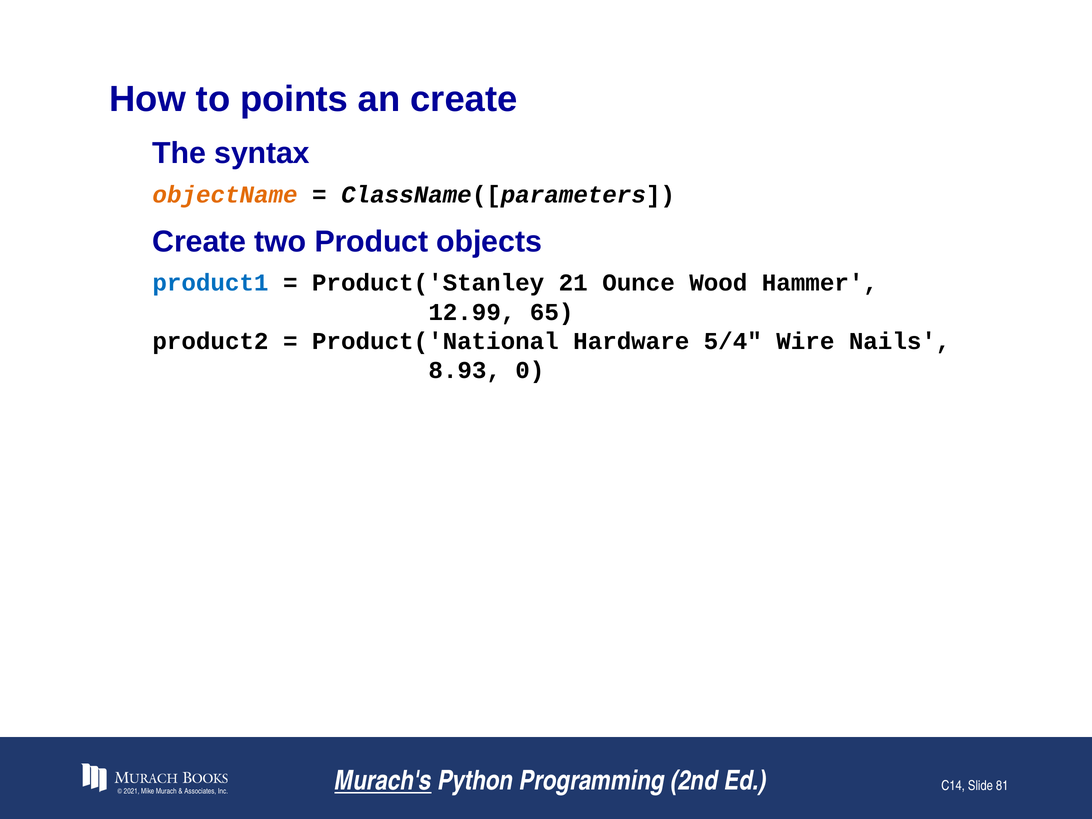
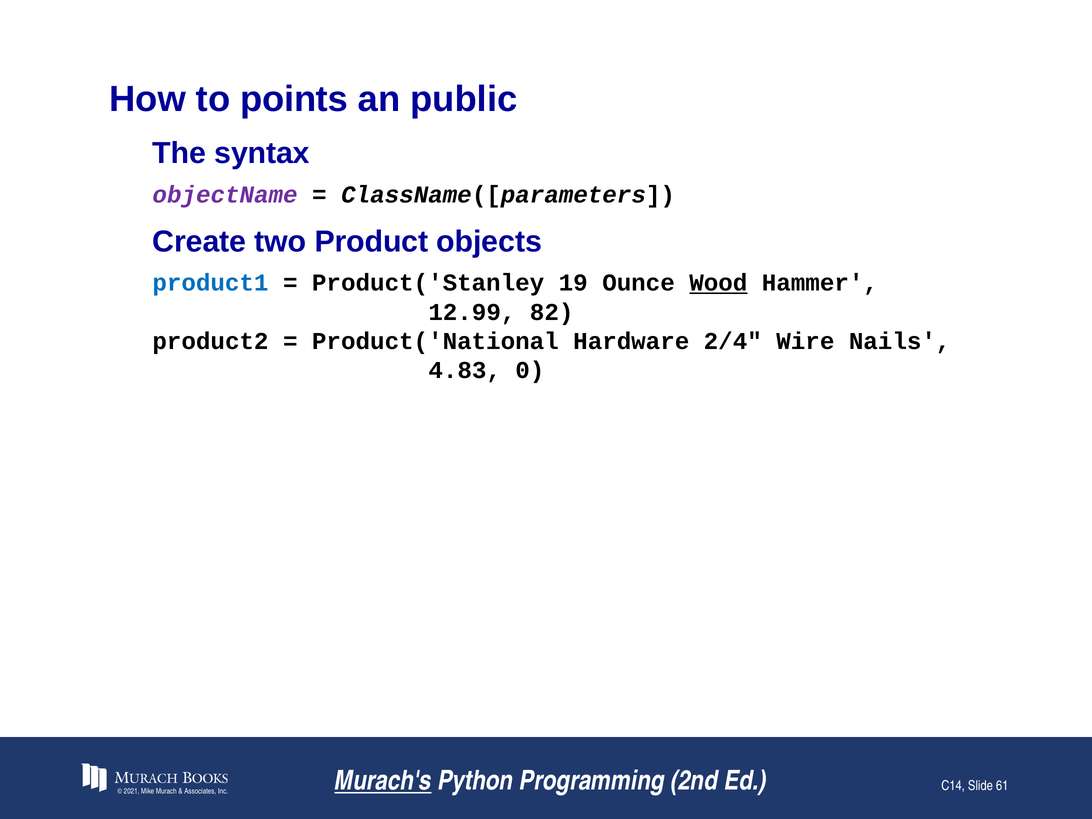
an create: create -> public (464, 99)
objectName colour: orange -> purple (225, 195)
21: 21 -> 19 (573, 283)
Wood underline: none -> present (718, 283)
65: 65 -> 82 (552, 312)
5/4: 5/4 -> 2/4 (733, 341)
8.93: 8.93 -> 4.83 (465, 370)
81: 81 -> 61 (1002, 786)
